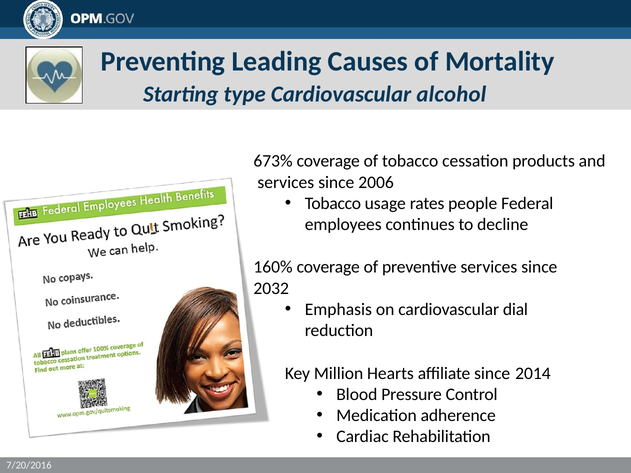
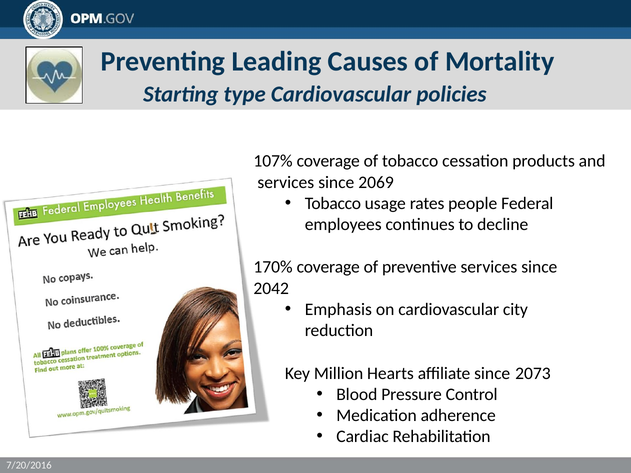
alcohol: alcohol -> policies (451, 94)
673%: 673% -> 107% (273, 161)
2006: 2006 -> 2069 (376, 182)
160%: 160% -> 170% (273, 267)
2032: 2032 -> 2042 (271, 288)
dial: dial -> city (515, 309)
2014: 2014 -> 2073 (533, 373)
